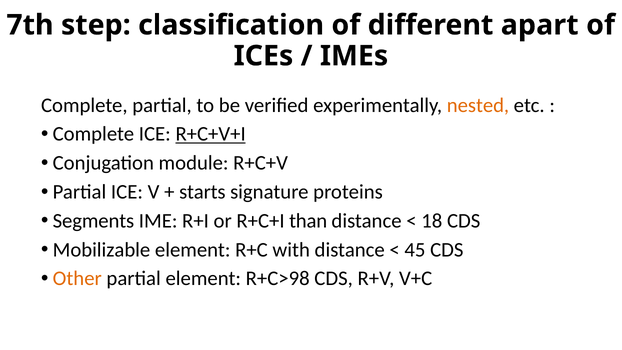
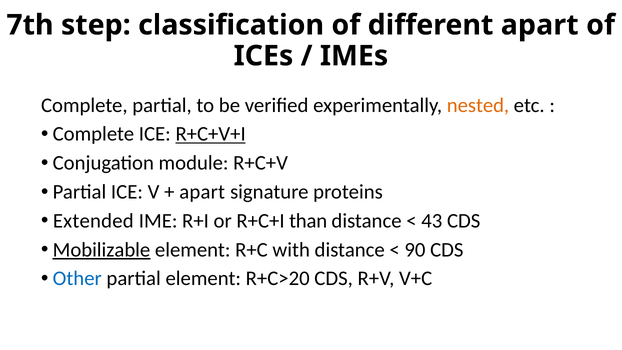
starts: starts -> apart (202, 192)
Segments: Segments -> Extended (93, 221)
18: 18 -> 43 (432, 221)
Mobilizable underline: none -> present (101, 250)
45: 45 -> 90 (415, 250)
Other colour: orange -> blue (77, 279)
R+C>98: R+C>98 -> R+C>20 (278, 279)
